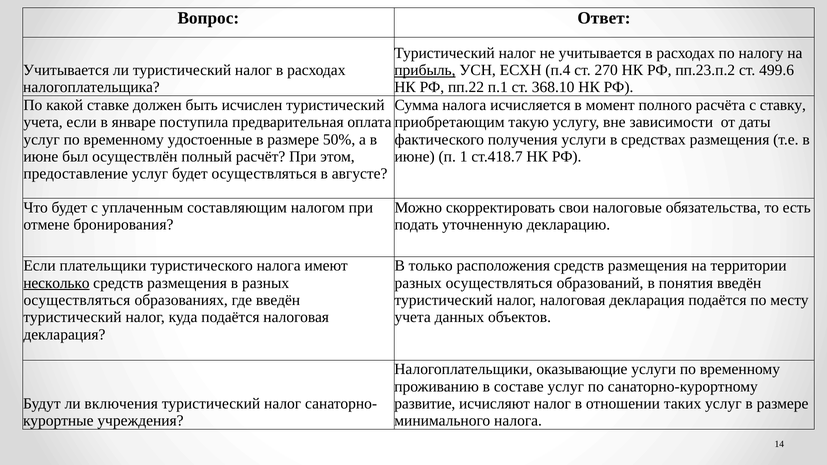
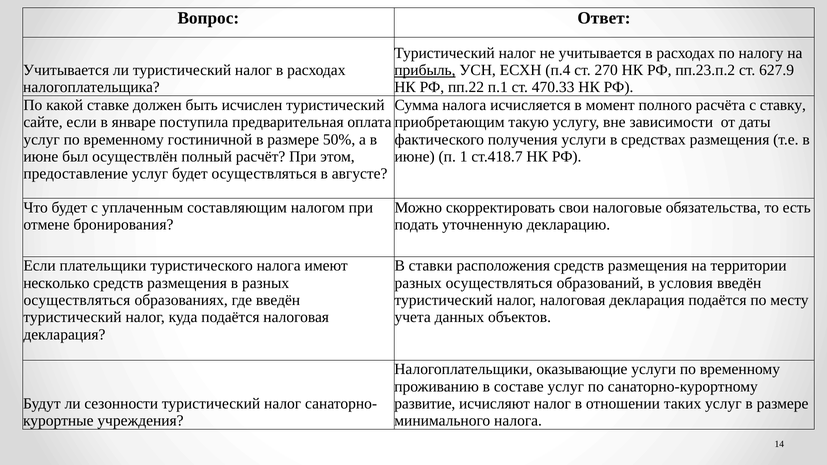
499.6: 499.6 -> 627.9 (777, 70)
368.10: 368.10 -> 470.33 (553, 87)
учета: учета -> сайте (43, 122)
удостоенные: удостоенные -> гостиничной (210, 140)
только: только -> ставки (431, 266)
несколько underline: present -> none (56, 283)
понятия: понятия -> условия (686, 283)
включения: включения -> сезонности (121, 404)
